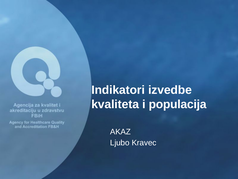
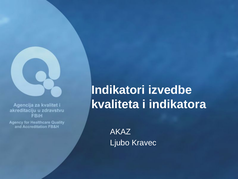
populacija: populacija -> indikatora (178, 104)
